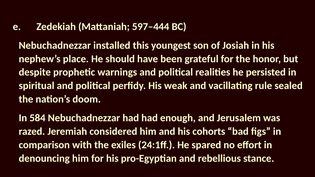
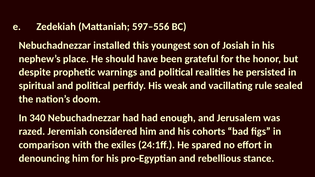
597–444: 597–444 -> 597–556 (151, 27)
584: 584 -> 340 (37, 118)
